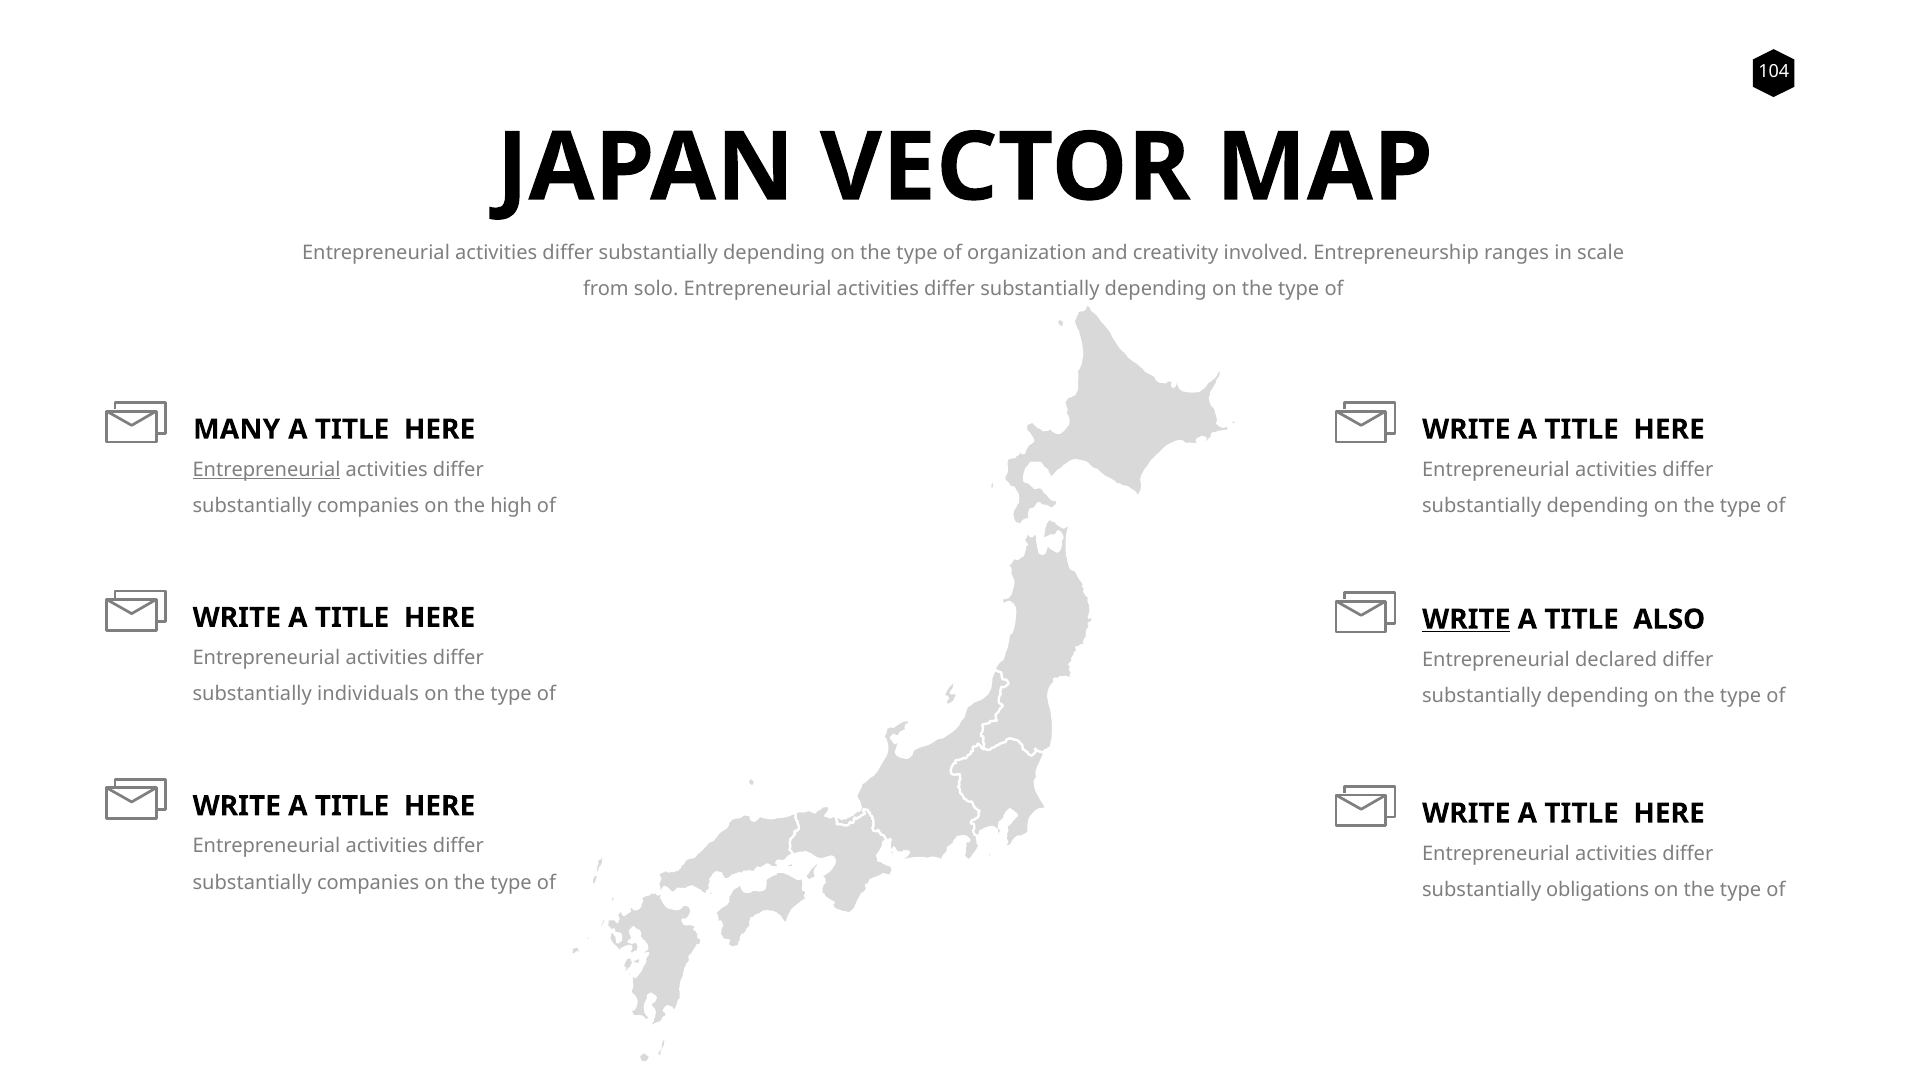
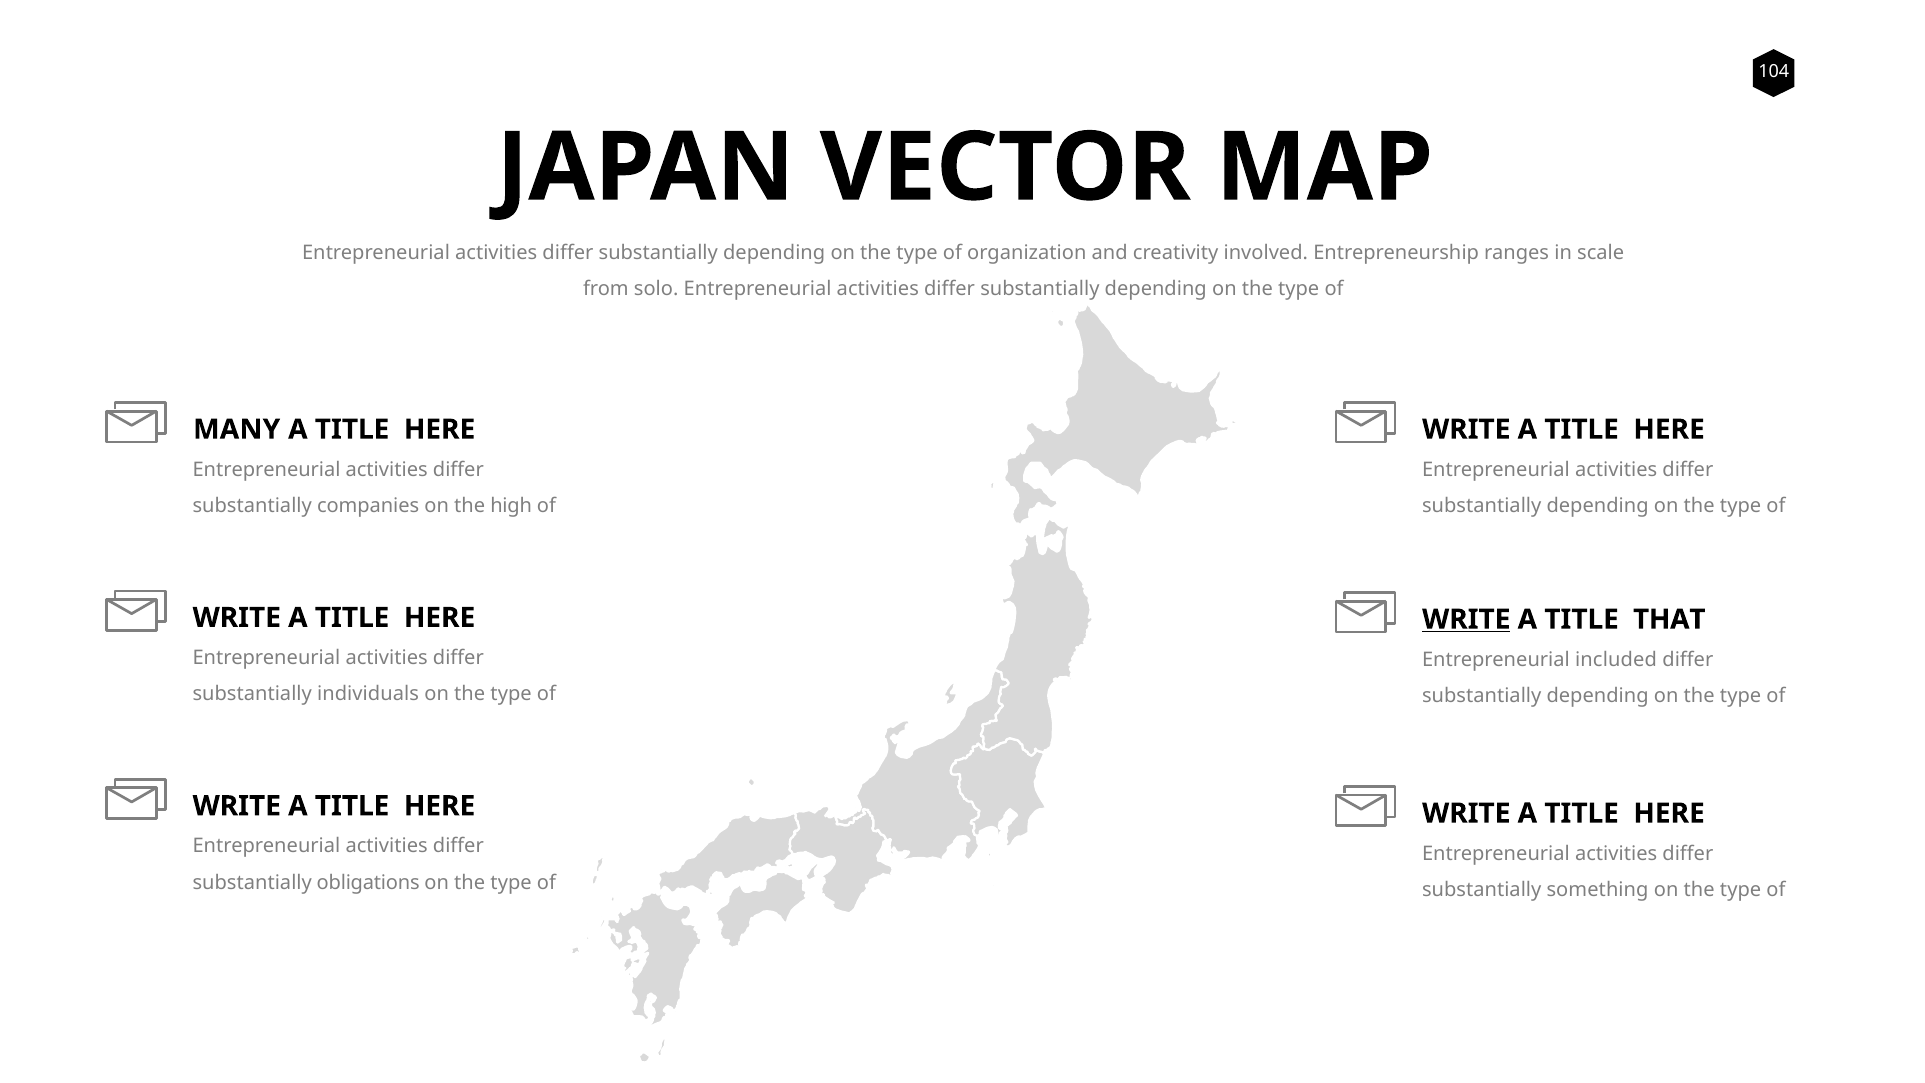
Entrepreneurial underline: present -> none (267, 470)
ALSO: ALSO -> THAT (1669, 619)
declared: declared -> included (1616, 660)
companies: companies -> obligations (368, 883)
obligations: obligations -> something (1598, 890)
